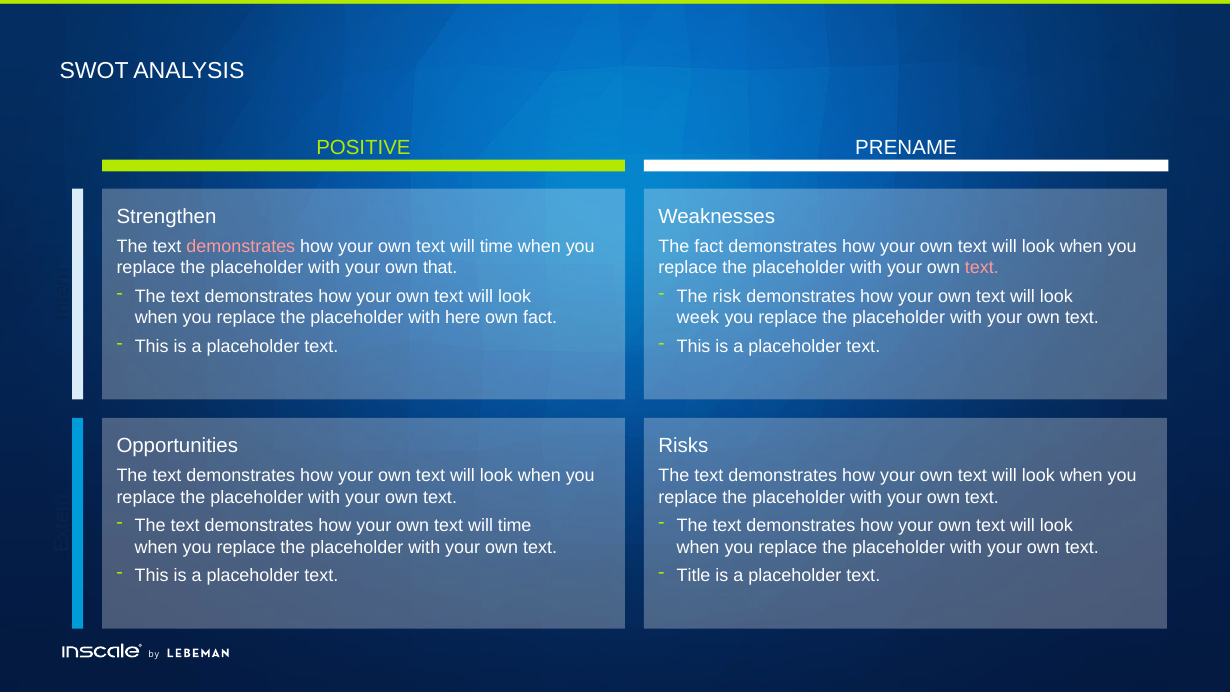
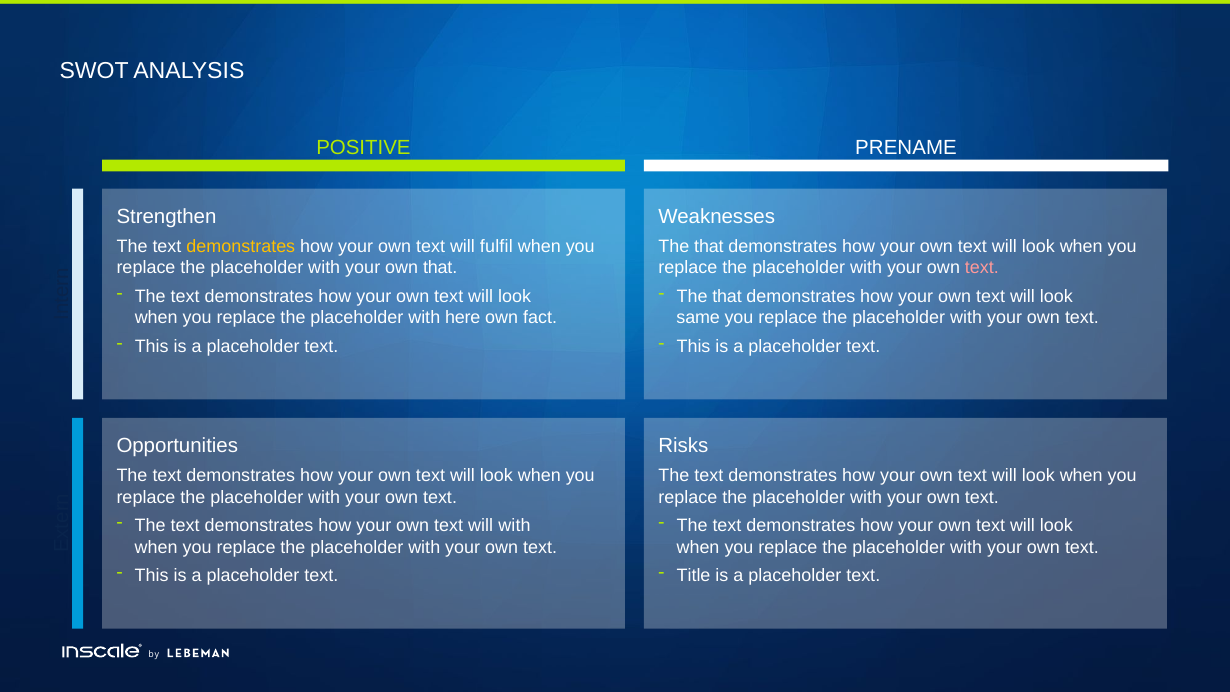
demonstrates colour: pink -> yellow (241, 247)
time: time -> fulfil (496, 247)
fact: fact -> that (709, 247)
risk: risk -> that (727, 296)
week: week -> same (698, 318)
time: time -> with (514, 526)
